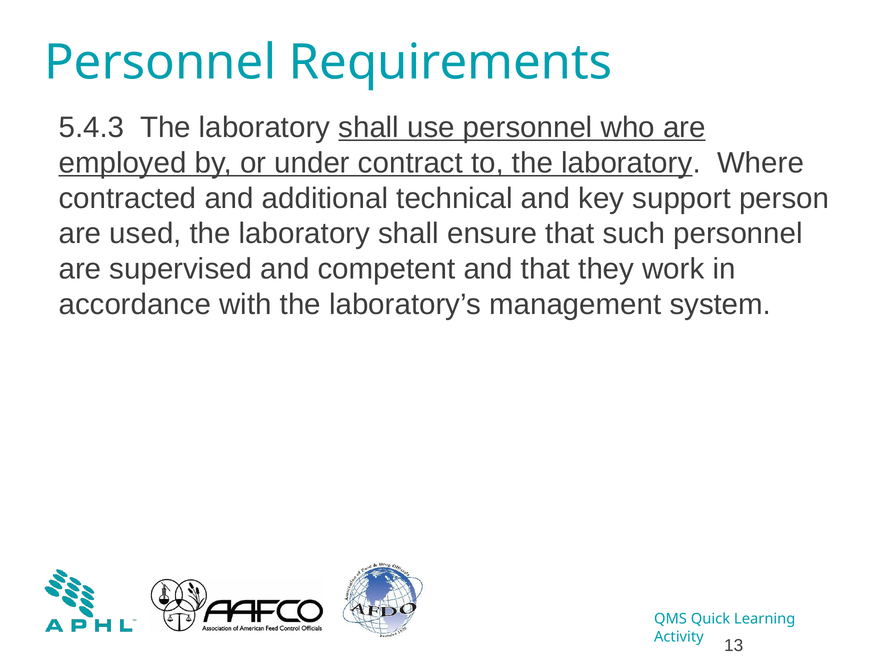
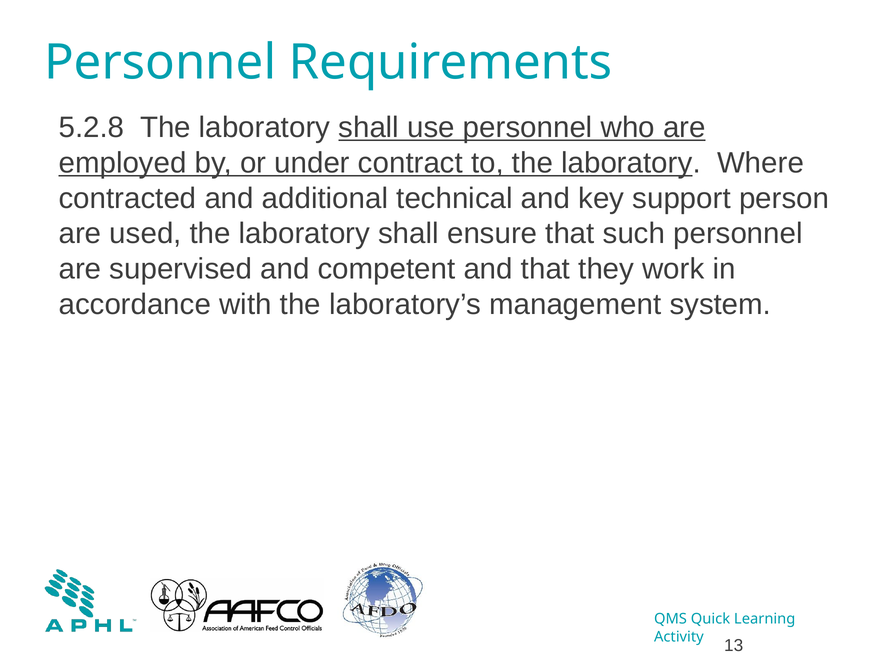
5.4.3: 5.4.3 -> 5.2.8 (91, 127)
